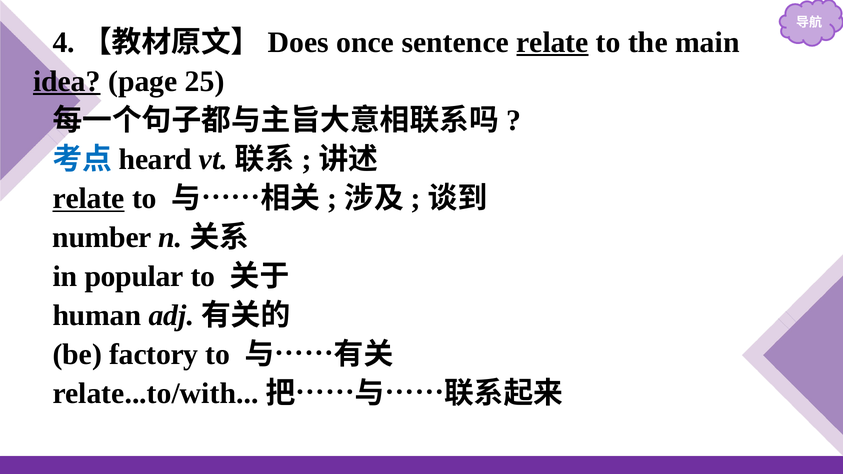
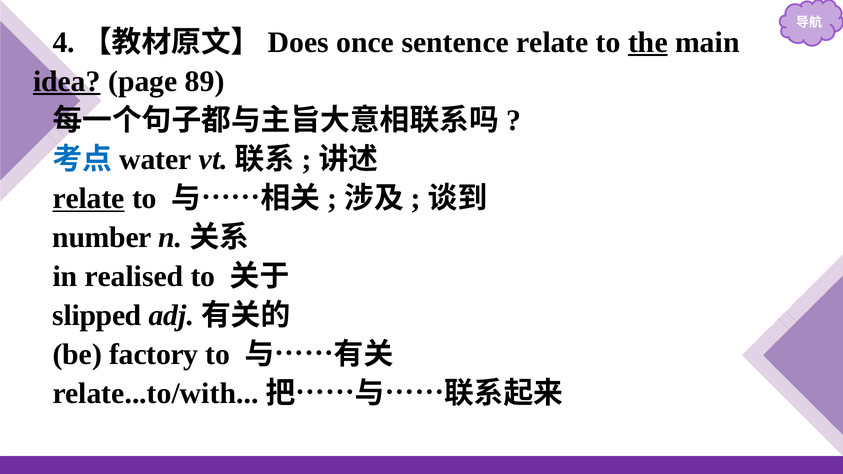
relate underline: present -> none (552, 42)
the underline: none -> present (648, 42)
25: 25 -> 89 (205, 81)
heard: heard -> water (155, 159)
popular: popular -> realised (134, 277)
human: human -> slipped (97, 316)
